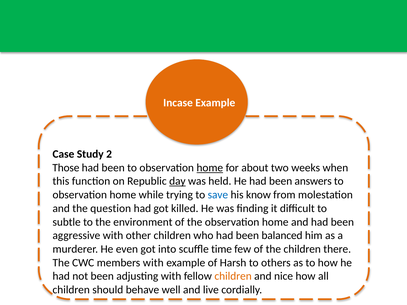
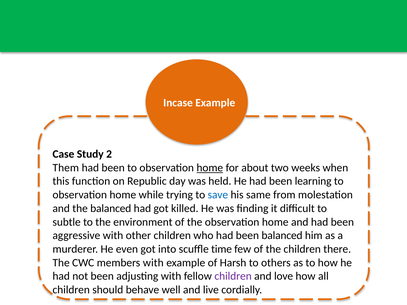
Those: Those -> Them (66, 168)
day underline: present -> none (177, 181)
answers: answers -> learning (313, 181)
know: know -> same (258, 195)
the question: question -> balanced (111, 209)
children colour: orange -> purple (233, 276)
nice: nice -> love (284, 276)
